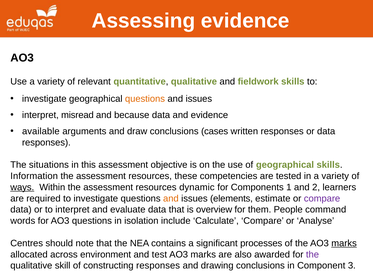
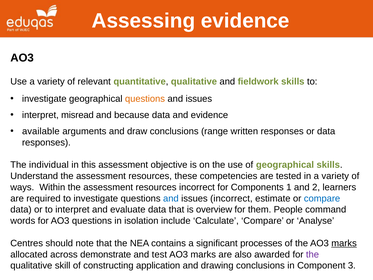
cases: cases -> range (215, 131)
situations: situations -> individual (49, 165)
Information: Information -> Understand (34, 176)
ways underline: present -> none (22, 187)
resources dynamic: dynamic -> incorrect (197, 187)
and colour: orange -> blue (171, 198)
issues elements: elements -> incorrect (231, 198)
compare colour: purple -> blue (322, 198)
environment: environment -> demonstrate (106, 254)
constructing responses: responses -> application (158, 265)
